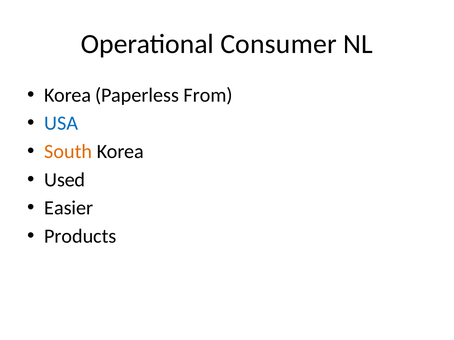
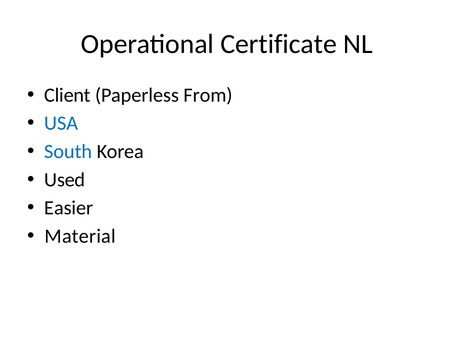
Consumer: Consumer -> Certificate (279, 44)
Korea: Korea -> Client (68, 95)
South colour: orange -> blue (68, 152)
Products: Products -> Material (80, 237)
